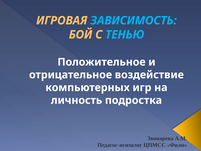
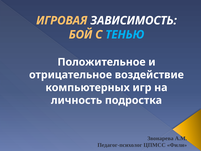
ЗАВИСИМОСТЬ colour: light blue -> white (134, 21)
